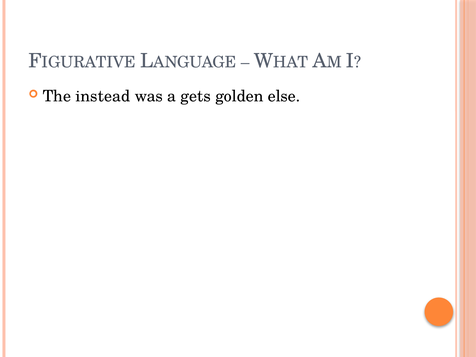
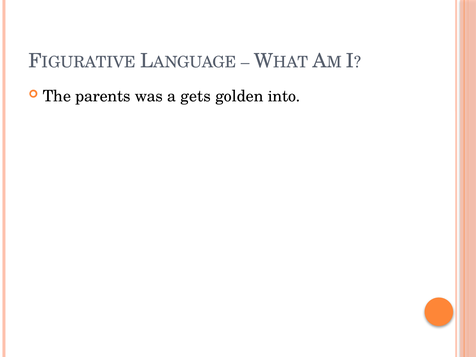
instead: instead -> parents (103, 96)
else: else -> into (284, 96)
